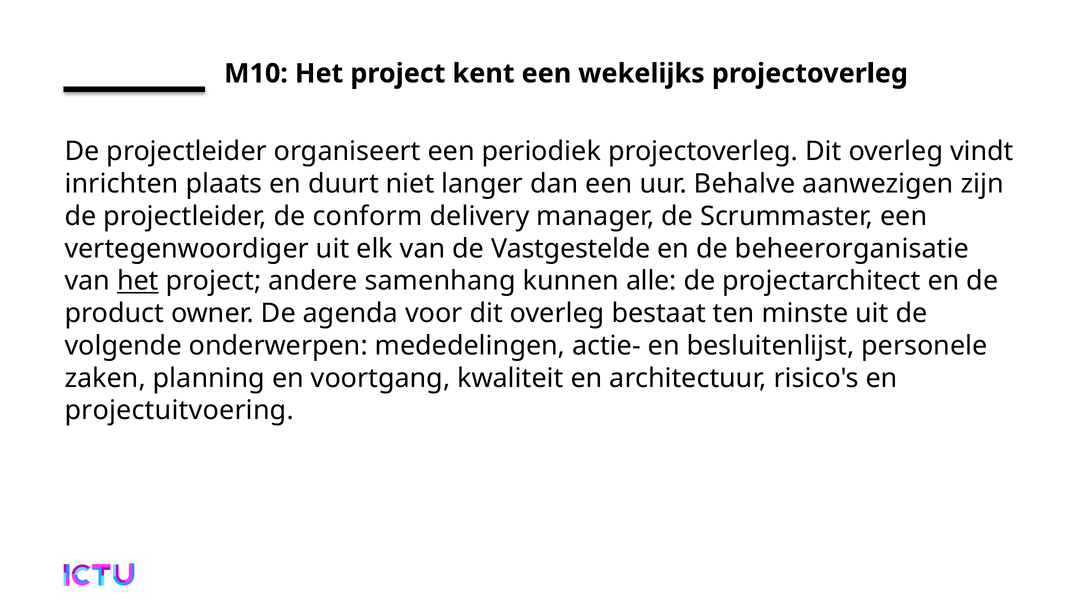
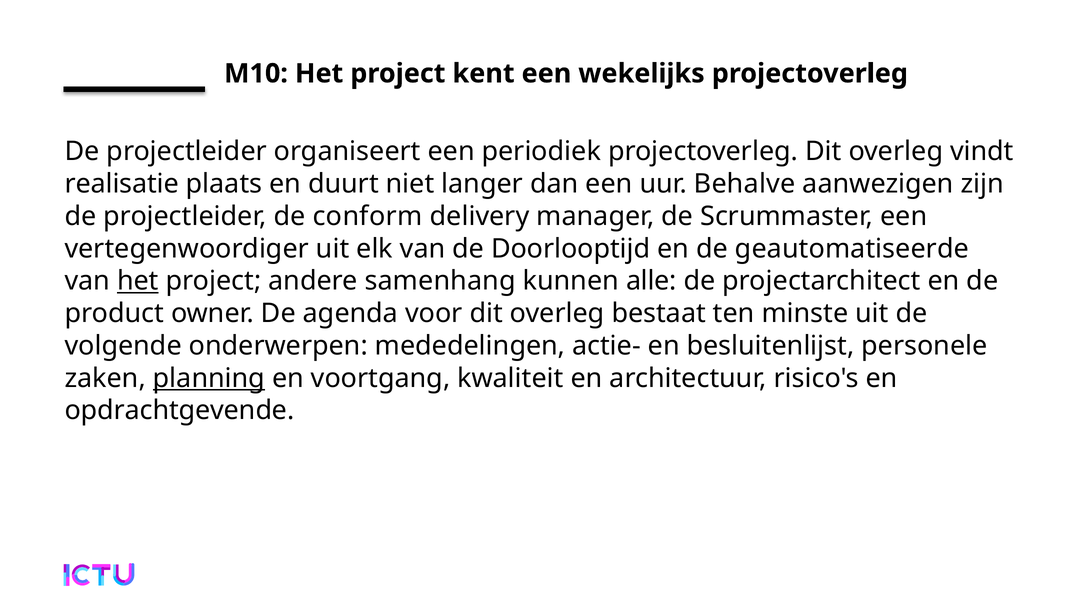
inrichten: inrichten -> realisatie (122, 184)
Vastgestelde: Vastgestelde -> Doorlooptijd (571, 249)
beheerorganisatie: beheerorganisatie -> geautomatiseerde (852, 249)
planning underline: none -> present (209, 378)
projectuitvoering: projectuitvoering -> opdrachtgevende (179, 410)
